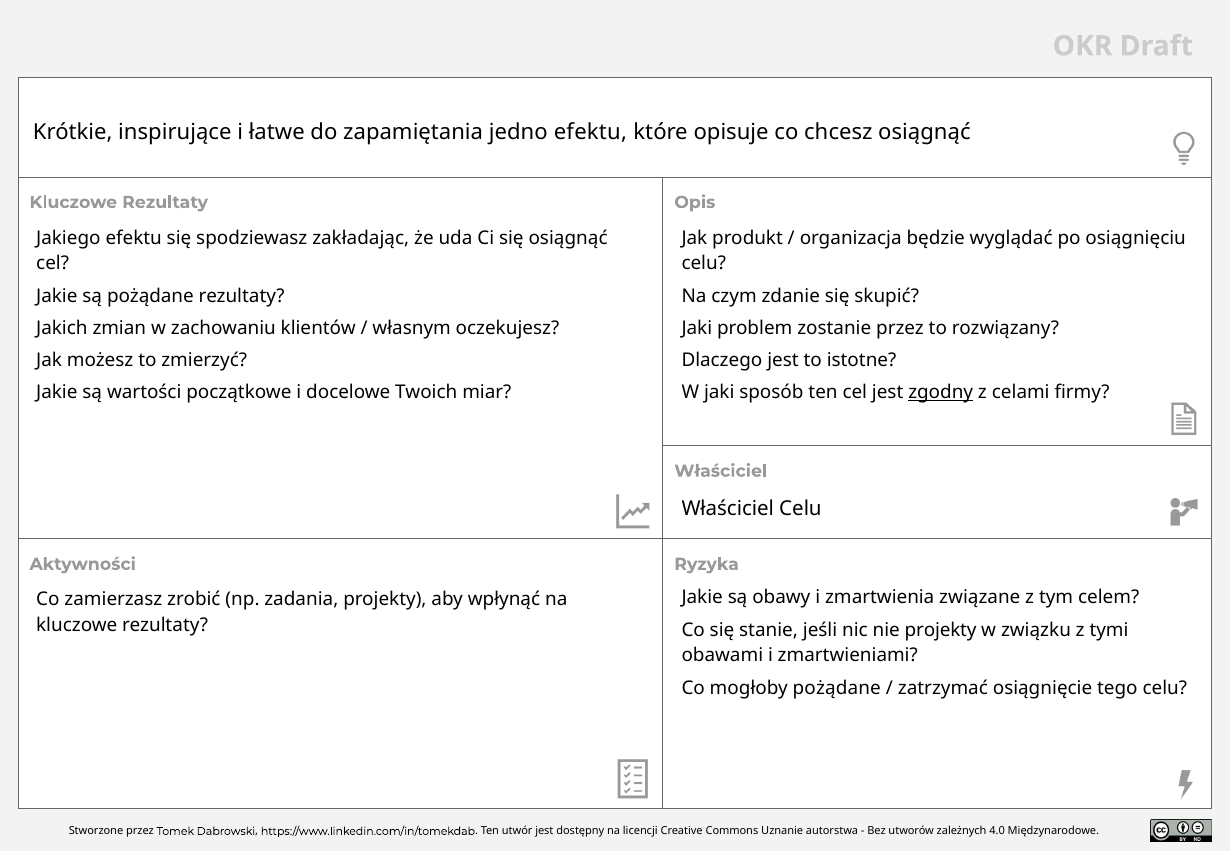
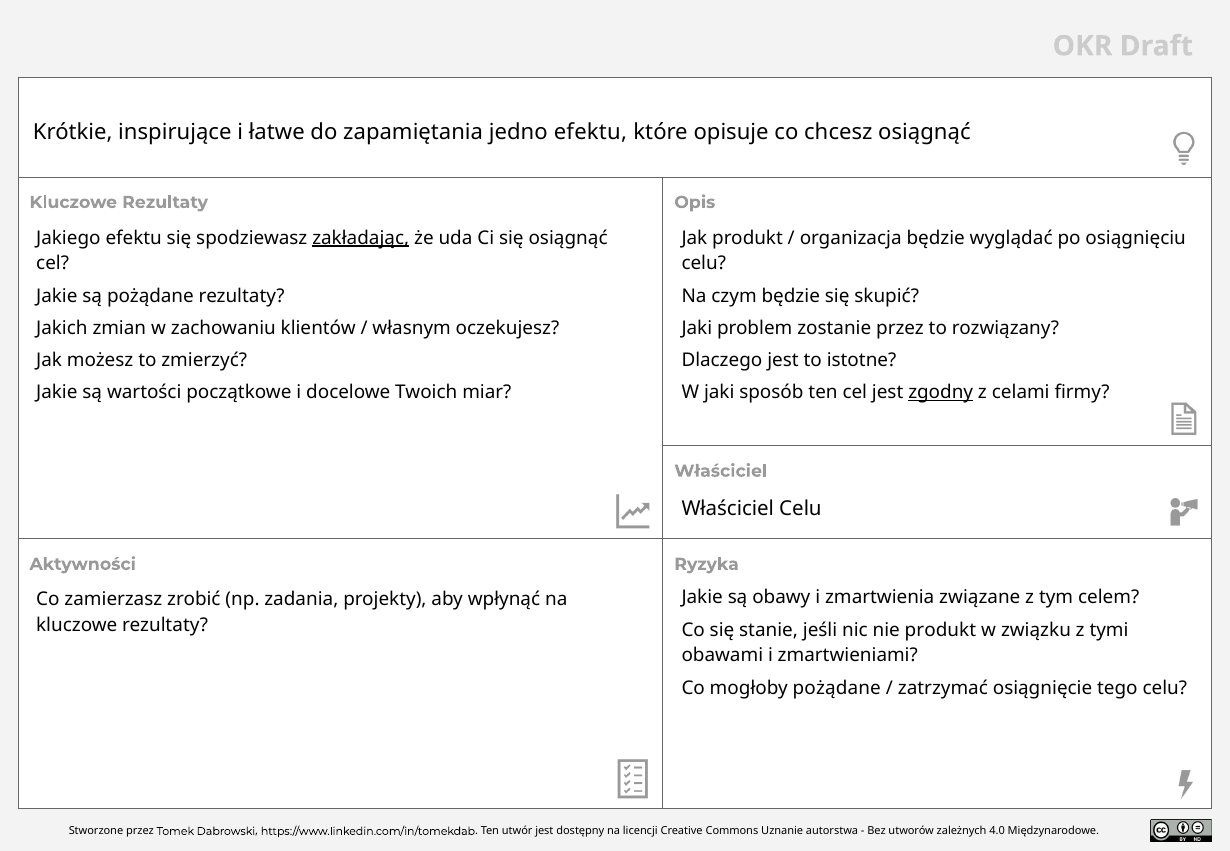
zakładając underline: none -> present (361, 238)
czym zdanie: zdanie -> będzie (791, 296)
nie projekty: projekty -> produkt (940, 630)
